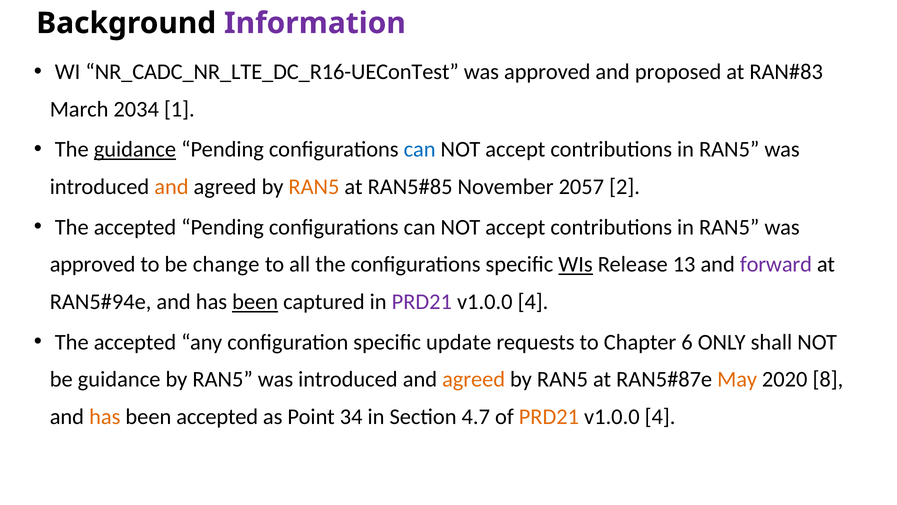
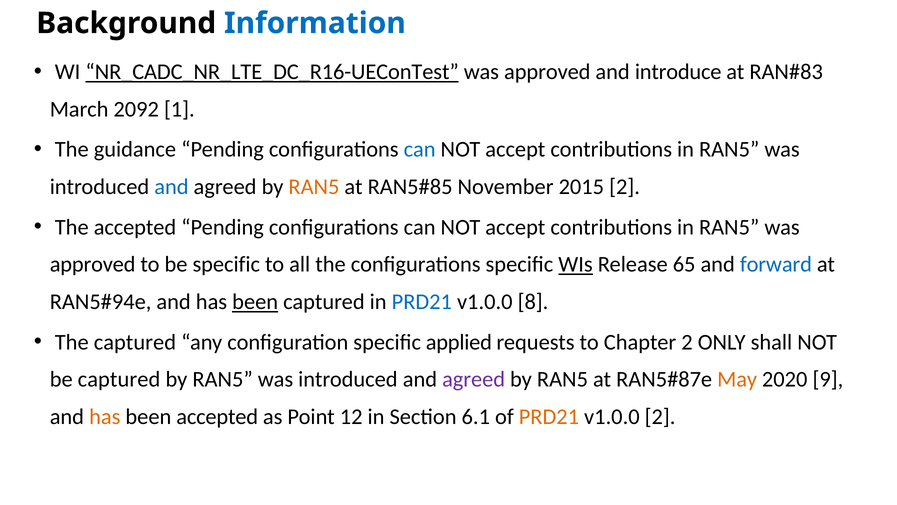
Information colour: purple -> blue (315, 23)
NR_CADC_NR_LTE_DC_R16-UEConTest underline: none -> present (272, 72)
proposed: proposed -> introduce (678, 72)
2034: 2034 -> 2092 (136, 109)
guidance underline: present -> none (135, 149)
and colour: orange -> blue (171, 187)
2057: 2057 -> 2015 (581, 187)
be change: change -> specific (226, 264)
13: 13 -> 65 (684, 264)
forward colour: purple -> blue (776, 264)
PRD21 colour: purple -> blue (422, 302)
4: 4 -> 8 (533, 302)
accepted: accepted -> captured (135, 342)
update: update -> applied (459, 342)
Chapter 6: 6 -> 2 (687, 342)
be guidance: guidance -> captured (119, 379)
agreed colour: orange -> purple (474, 379)
8: 8 -> 9 (828, 379)
34: 34 -> 12 (351, 417)
4.7: 4.7 -> 6.1 (476, 417)
4: 4 -> 2 (660, 417)
